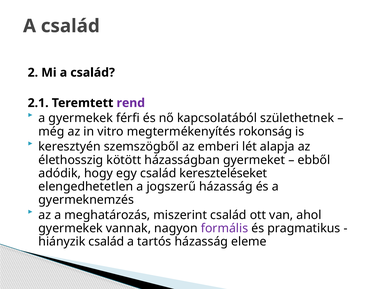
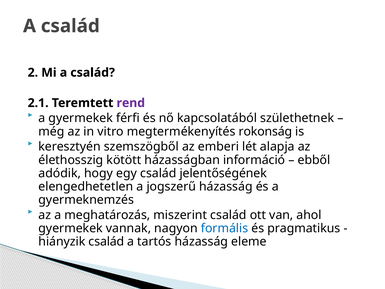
gyermeket: gyermeket -> információ (254, 160)
kereszteléseket: kereszteléseket -> jelentőségének (223, 173)
formális colour: purple -> blue (225, 228)
